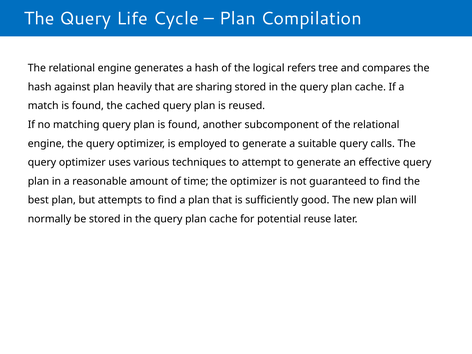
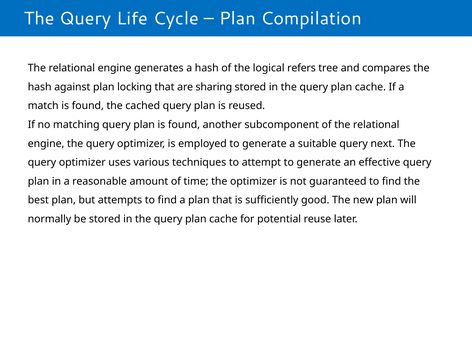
heavily: heavily -> locking (135, 87)
calls: calls -> next (383, 144)
